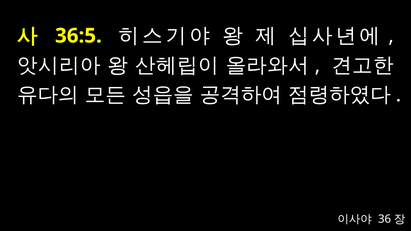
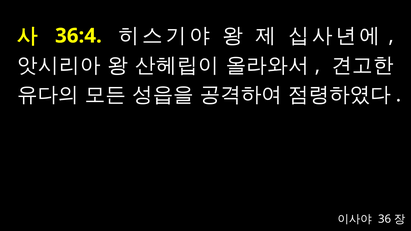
36:5: 36:5 -> 36:4 (78, 36)
